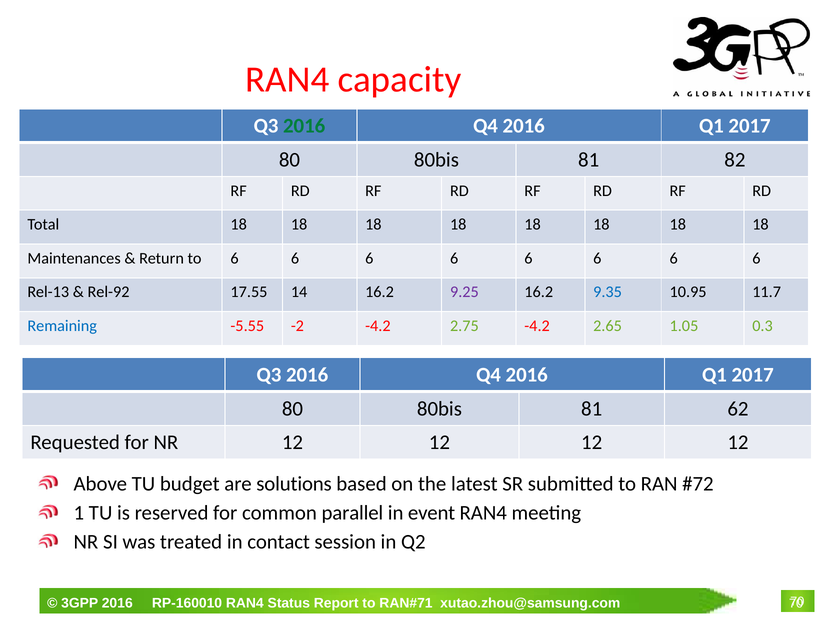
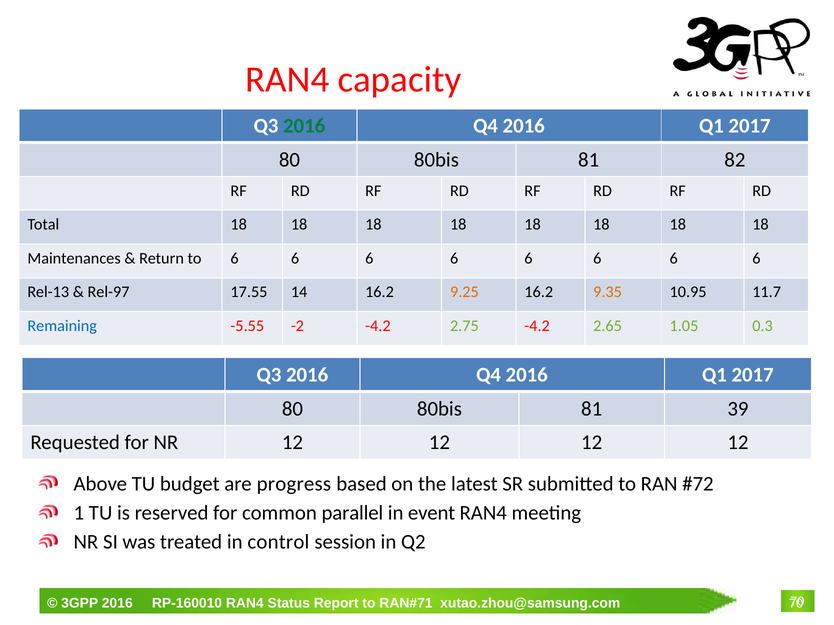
Rel-92: Rel-92 -> Rel-97 (109, 292)
9.25 colour: purple -> orange (464, 292)
9.35 colour: blue -> orange (608, 292)
62: 62 -> 39 (738, 409)
solutions: solutions -> progress (294, 484)
contact: contact -> control (278, 542)
